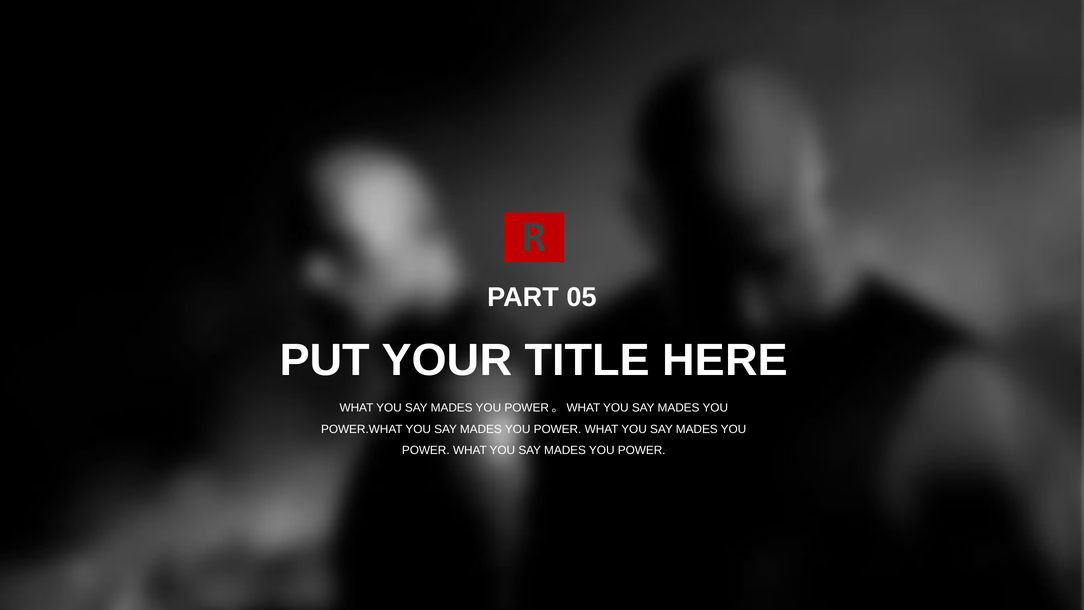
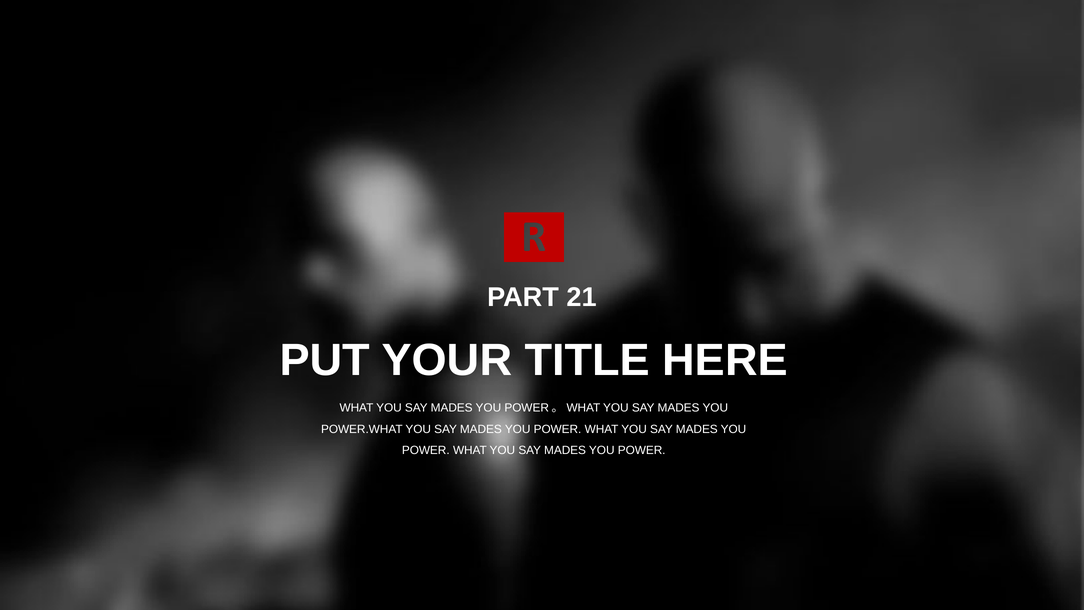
05: 05 -> 21 (582, 297)
